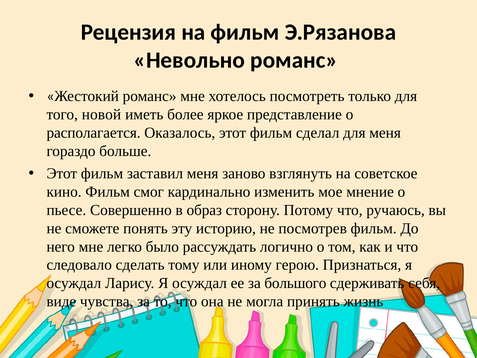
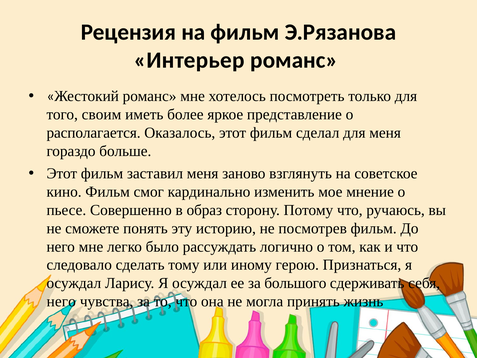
Невольно: Невольно -> Интерьер (189, 60)
новой: новой -> своим (102, 114)
виде: виде -> него (61, 301)
